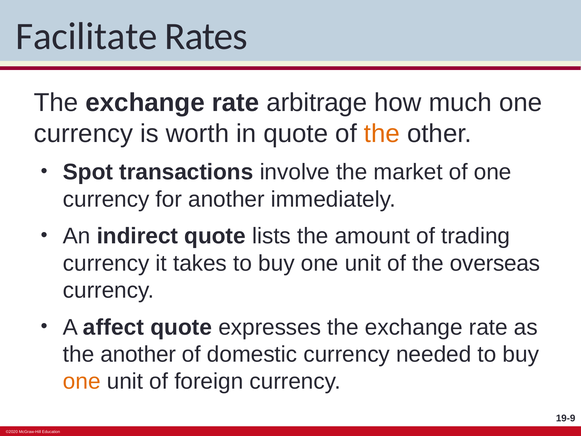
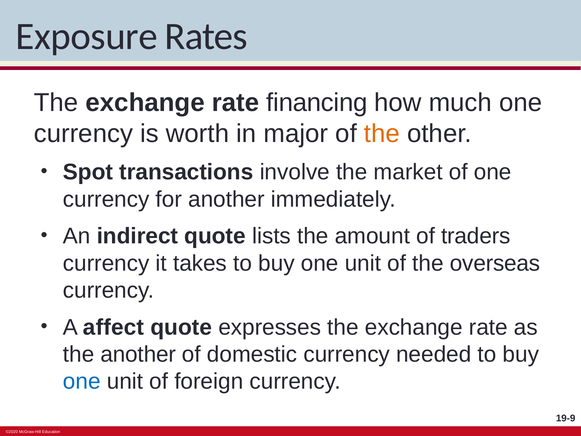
Facilitate: Facilitate -> Exposure (87, 36)
arbitrage: arbitrage -> financing (317, 102)
in quote: quote -> major (296, 133)
trading: trading -> traders (476, 236)
one colour: orange -> blue (82, 381)
